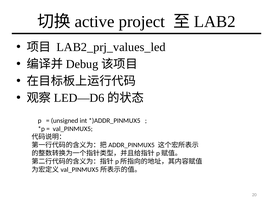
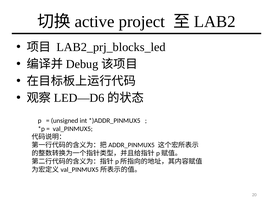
LAB2_prj_values_led: LAB2_prj_values_led -> LAB2_prj_blocks_led (111, 47)
